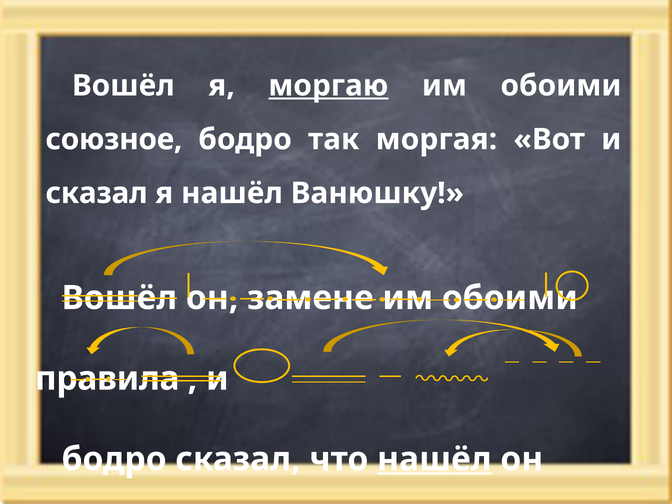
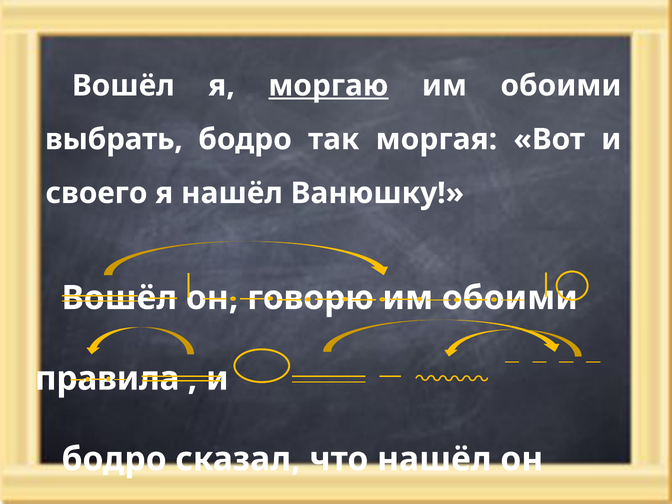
союзное: союзное -> выбрать (114, 139)
сказал: сказал -> своего (96, 193)
замене: замене -> говорю (310, 298)
нашёл underline: present -> none (434, 459)
